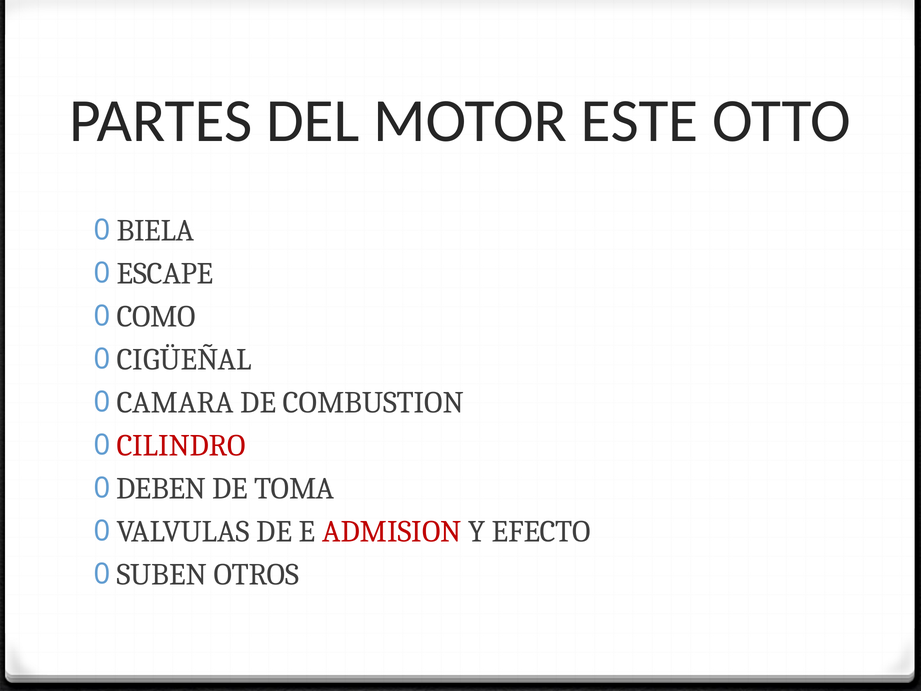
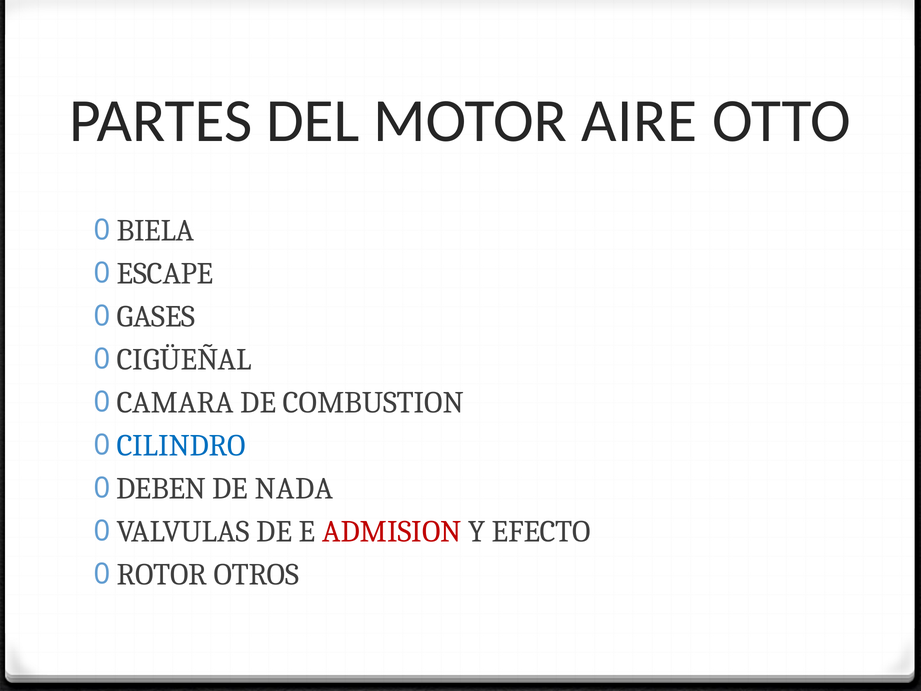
ESTE: ESTE -> AIRE (639, 121)
COMO: COMO -> GASES (156, 316)
CILINDRO colour: red -> blue (181, 445)
TOMA: TOMA -> NADA (294, 488)
SUBEN: SUBEN -> ROTOR (162, 574)
